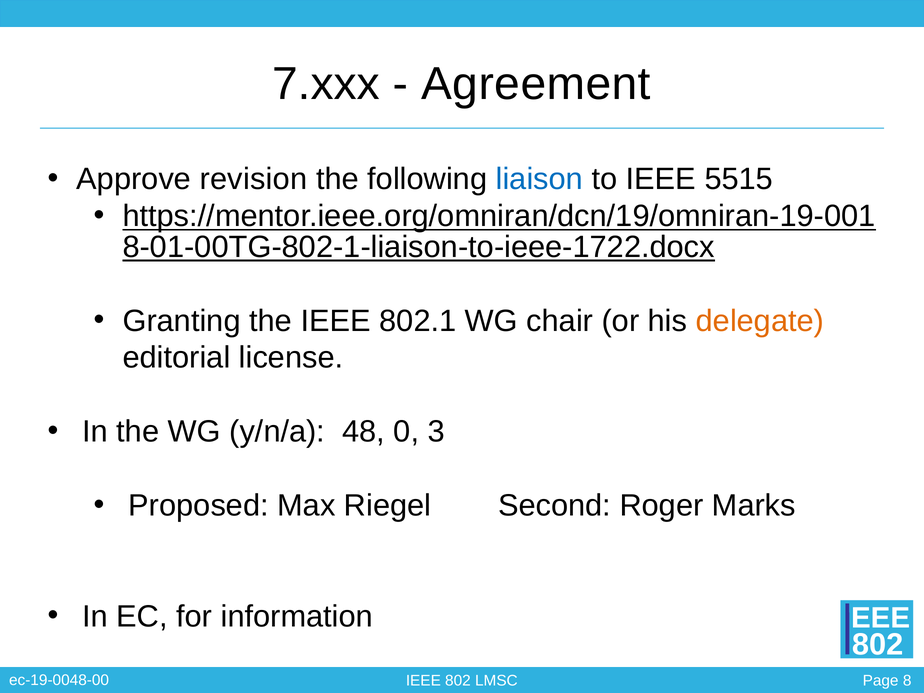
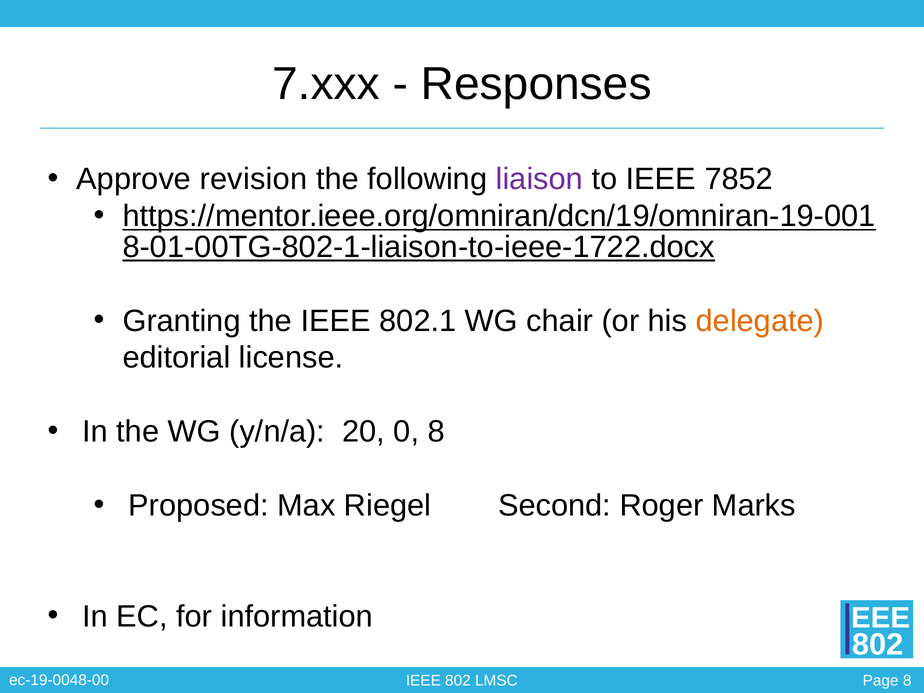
Agreement: Agreement -> Responses (536, 84)
liaison colour: blue -> purple (539, 179)
5515: 5515 -> 7852 (739, 179)
48: 48 -> 20 (364, 432)
0 3: 3 -> 8 (436, 432)
